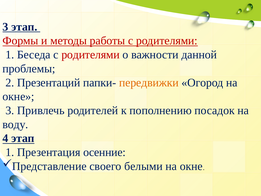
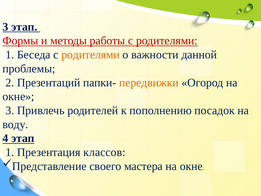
родителями colour: red -> orange (91, 55)
осенние: осенние -> классов (104, 152)
белыми: белыми -> мастера (143, 166)
